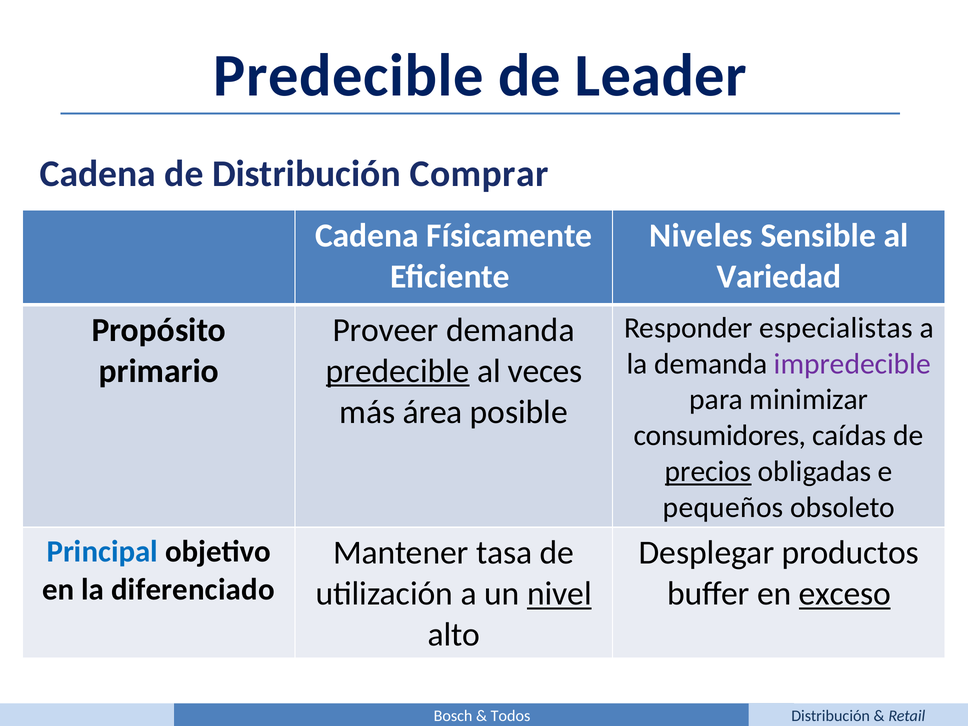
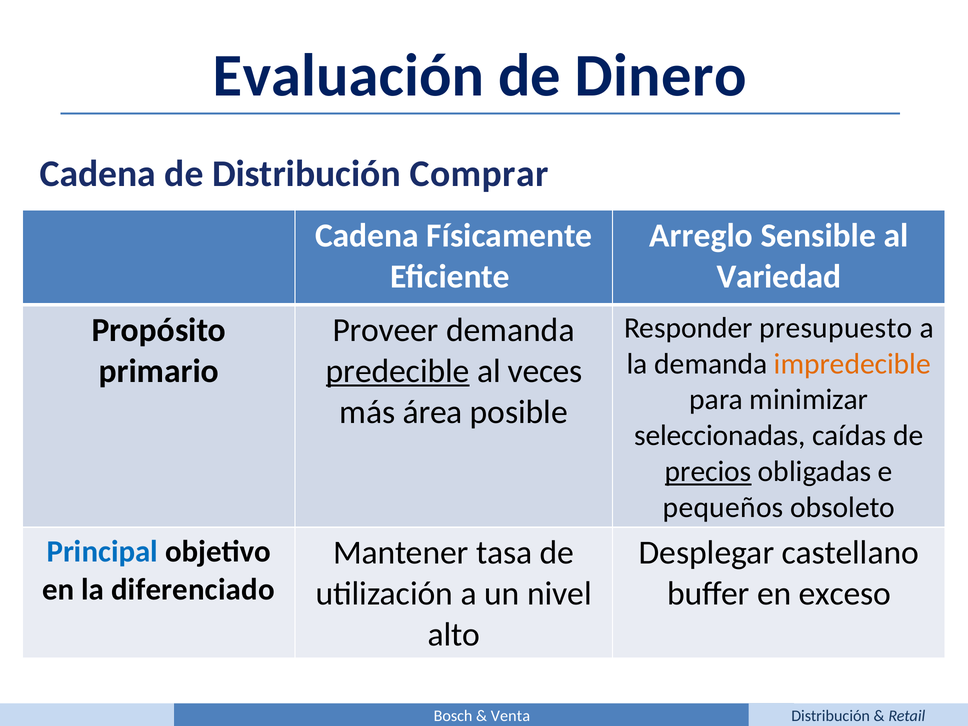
Predecible: Predecible -> Evaluación (349, 76)
Leader: Leader -> Dinero (661, 76)
Niveles: Niveles -> Arreglo (701, 236)
especialistas: especialistas -> presupuesto (836, 328)
impredecible colour: purple -> orange (852, 364)
consumidores: consumidores -> seleccionadas (720, 436)
productos: productos -> castellano (850, 553)
nivel underline: present -> none (559, 594)
exceso underline: present -> none (845, 594)
Todos: Todos -> Venta (510, 716)
